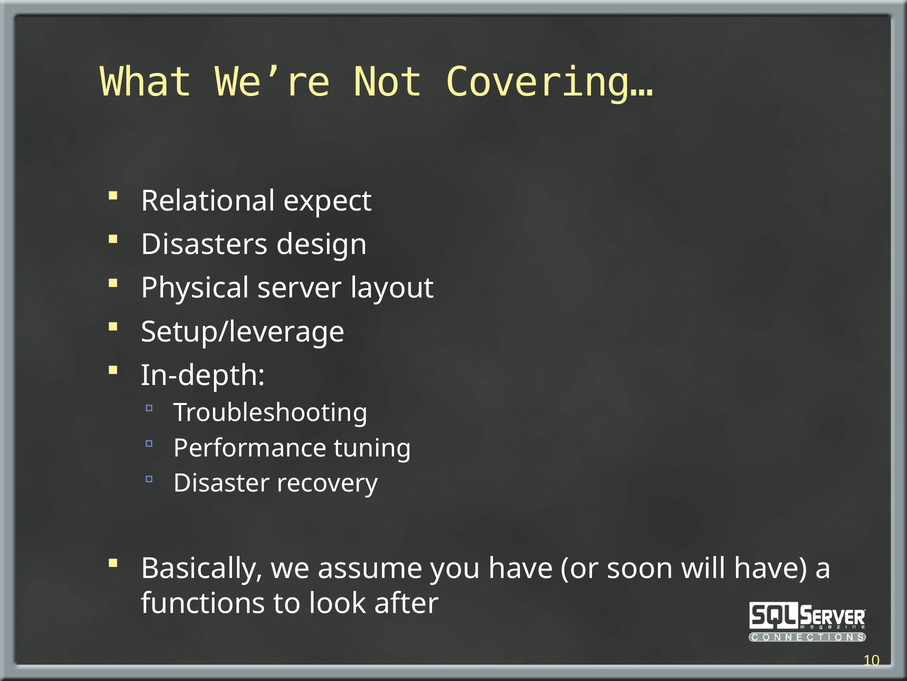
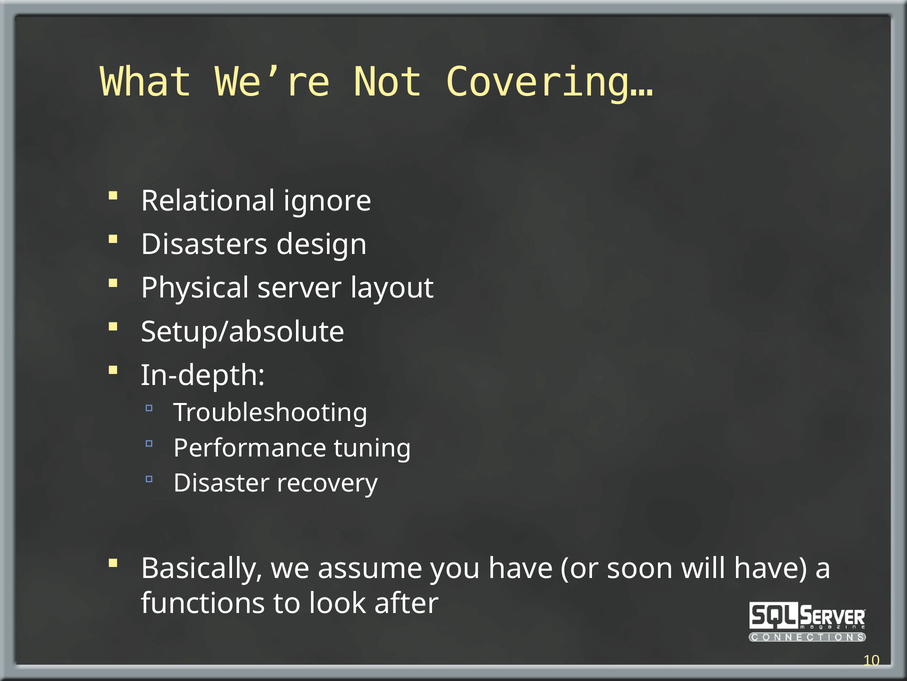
expect: expect -> ignore (328, 201)
Setup/leverage: Setup/leverage -> Setup/absolute (243, 332)
